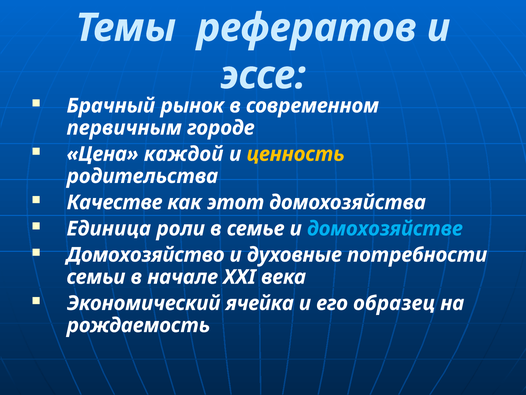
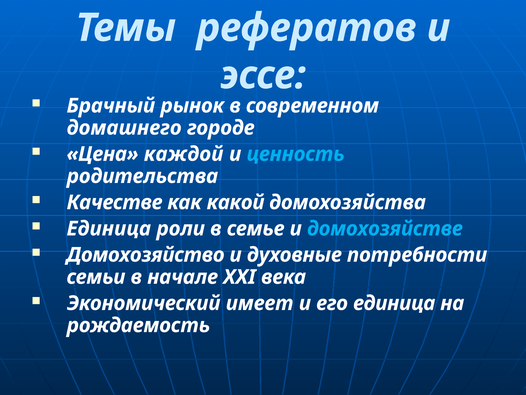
первичным: первичным -> домашнего (124, 128)
ценность colour: yellow -> light blue (296, 154)
этот: этот -> какой (236, 202)
ячейка: ячейка -> имеет (260, 303)
его образец: образец -> единица (394, 303)
